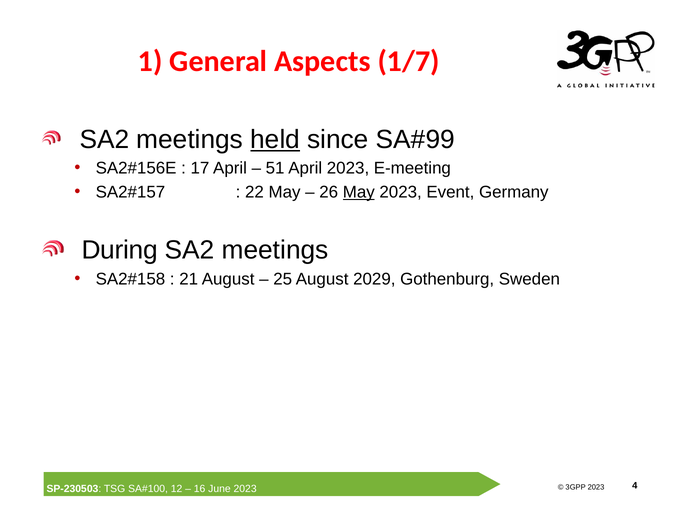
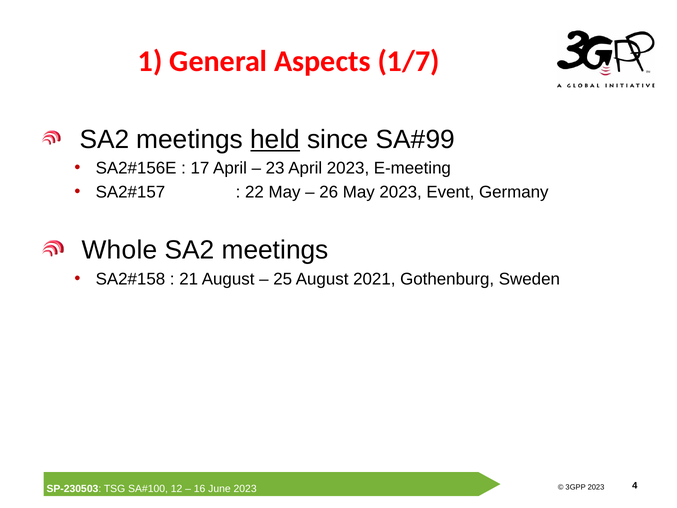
51: 51 -> 23 (275, 168)
May underline: present -> none (359, 192)
During: During -> Whole (120, 250)
2029: 2029 -> 2021 (374, 279)
